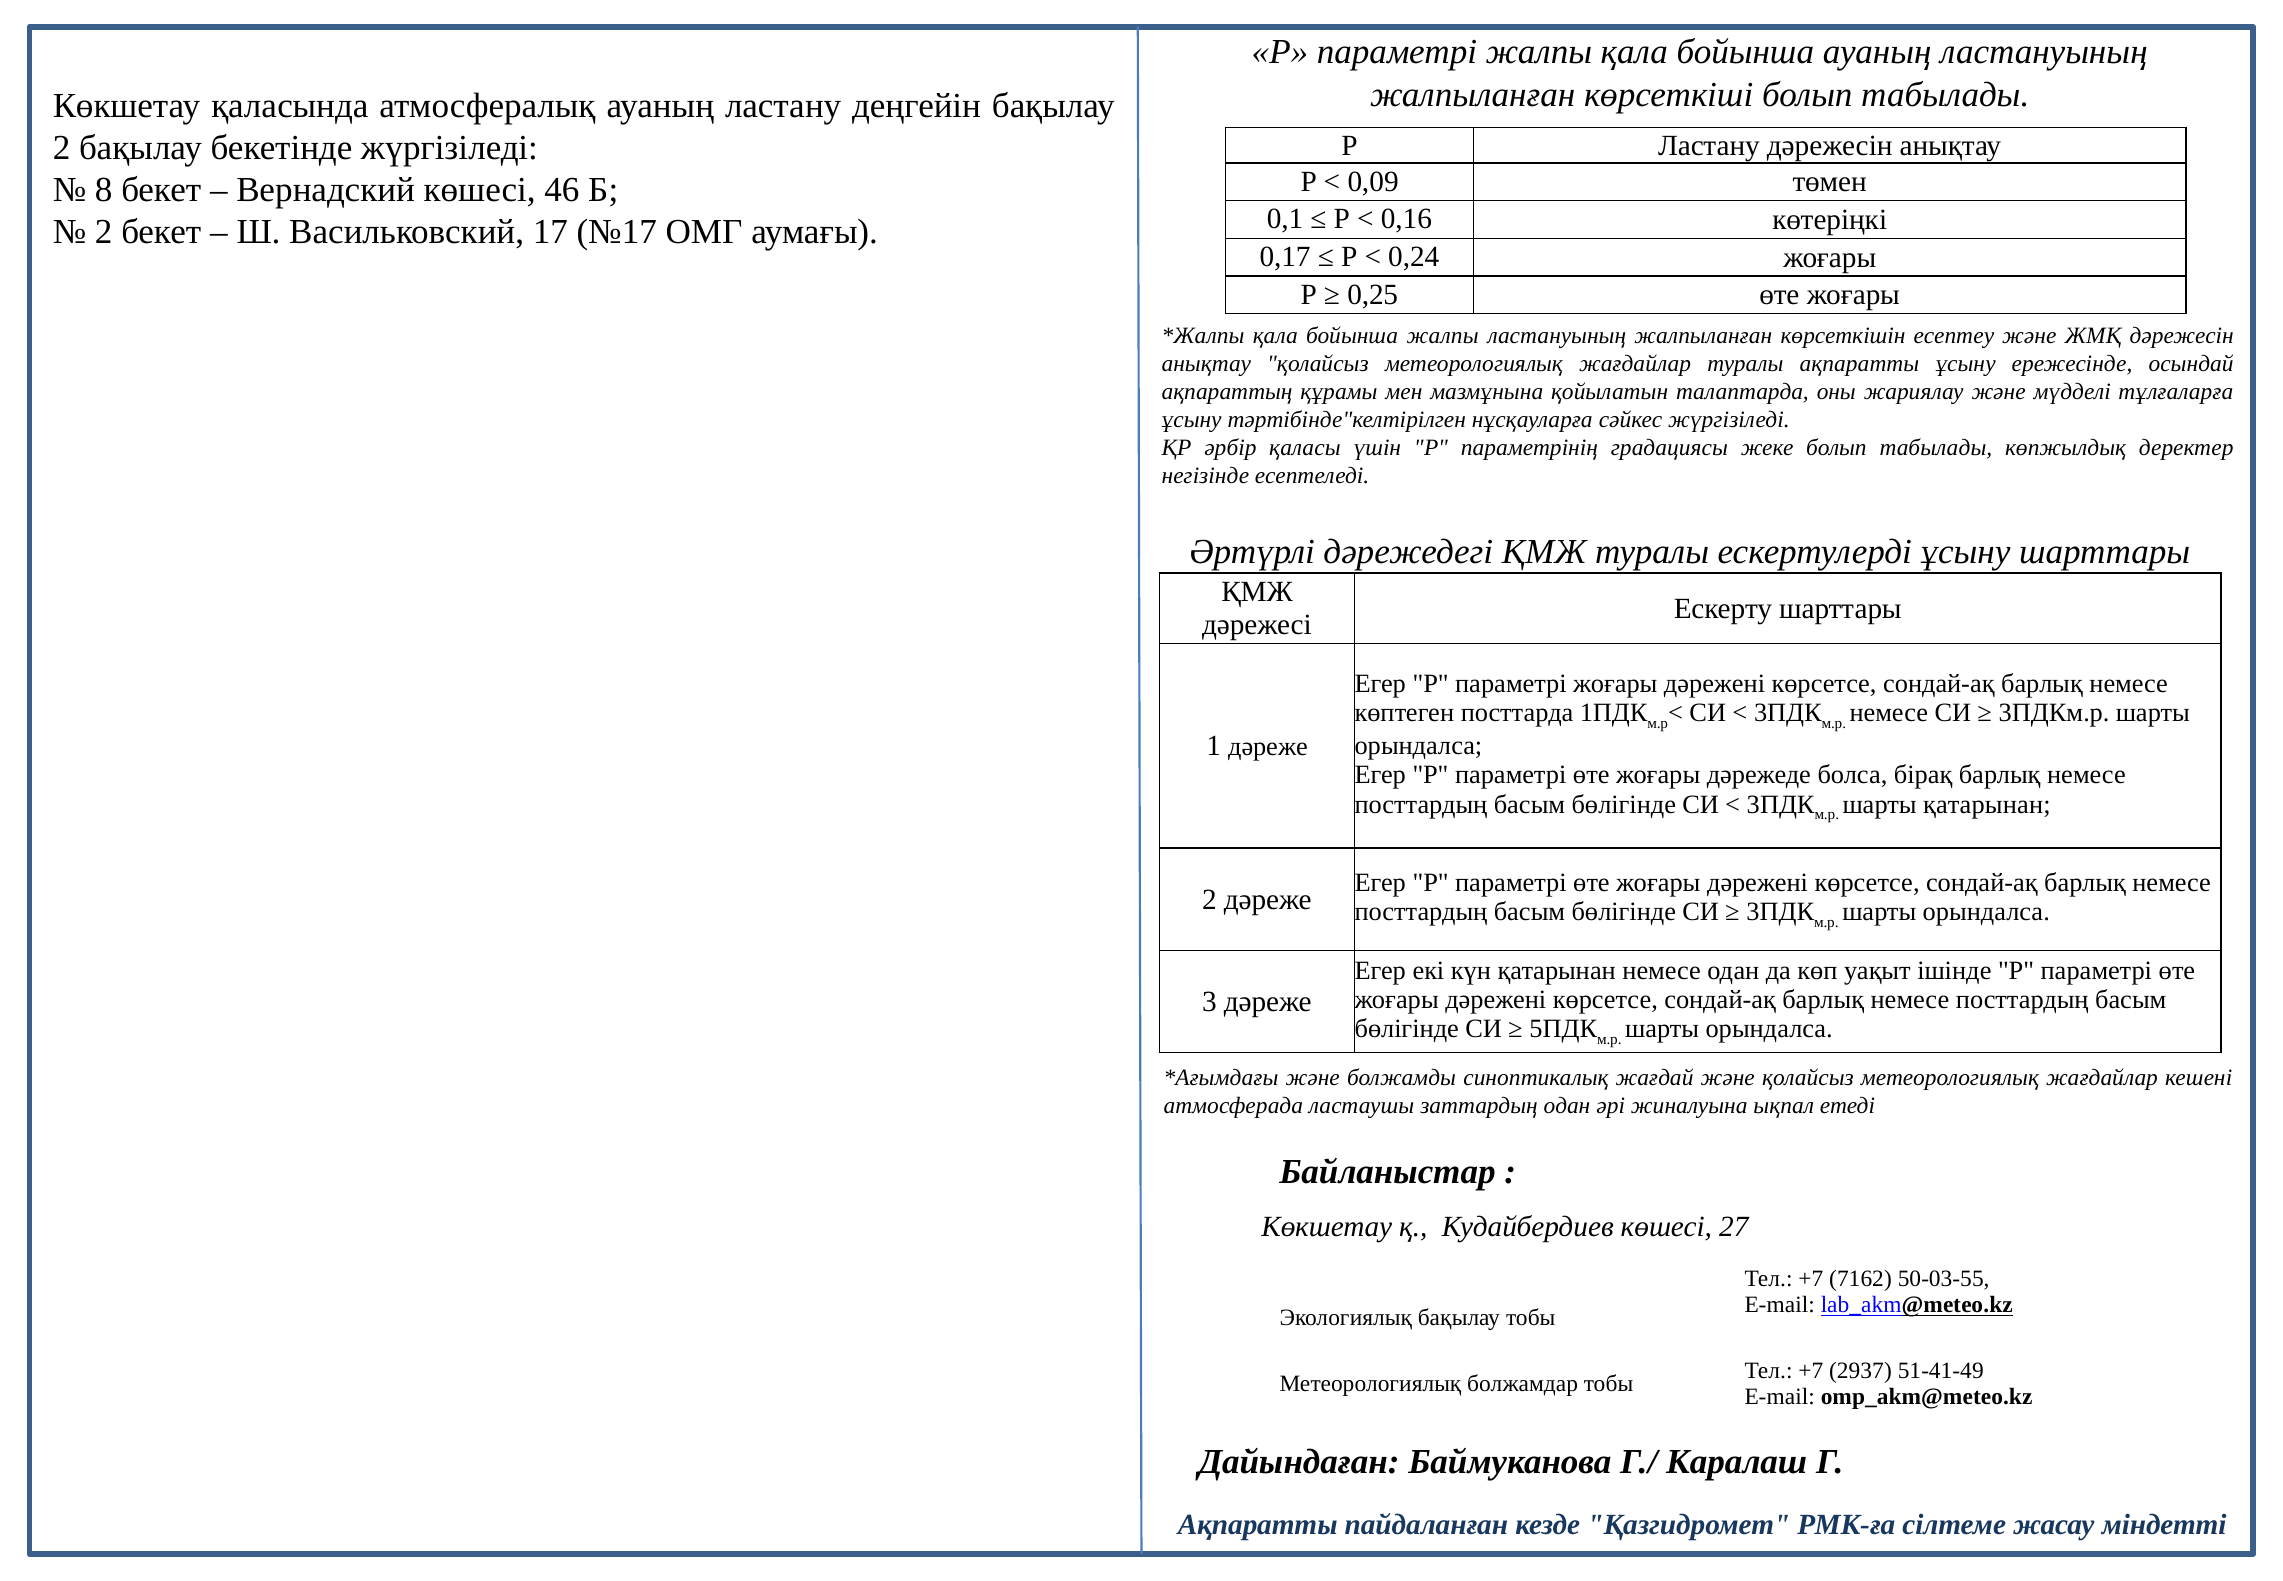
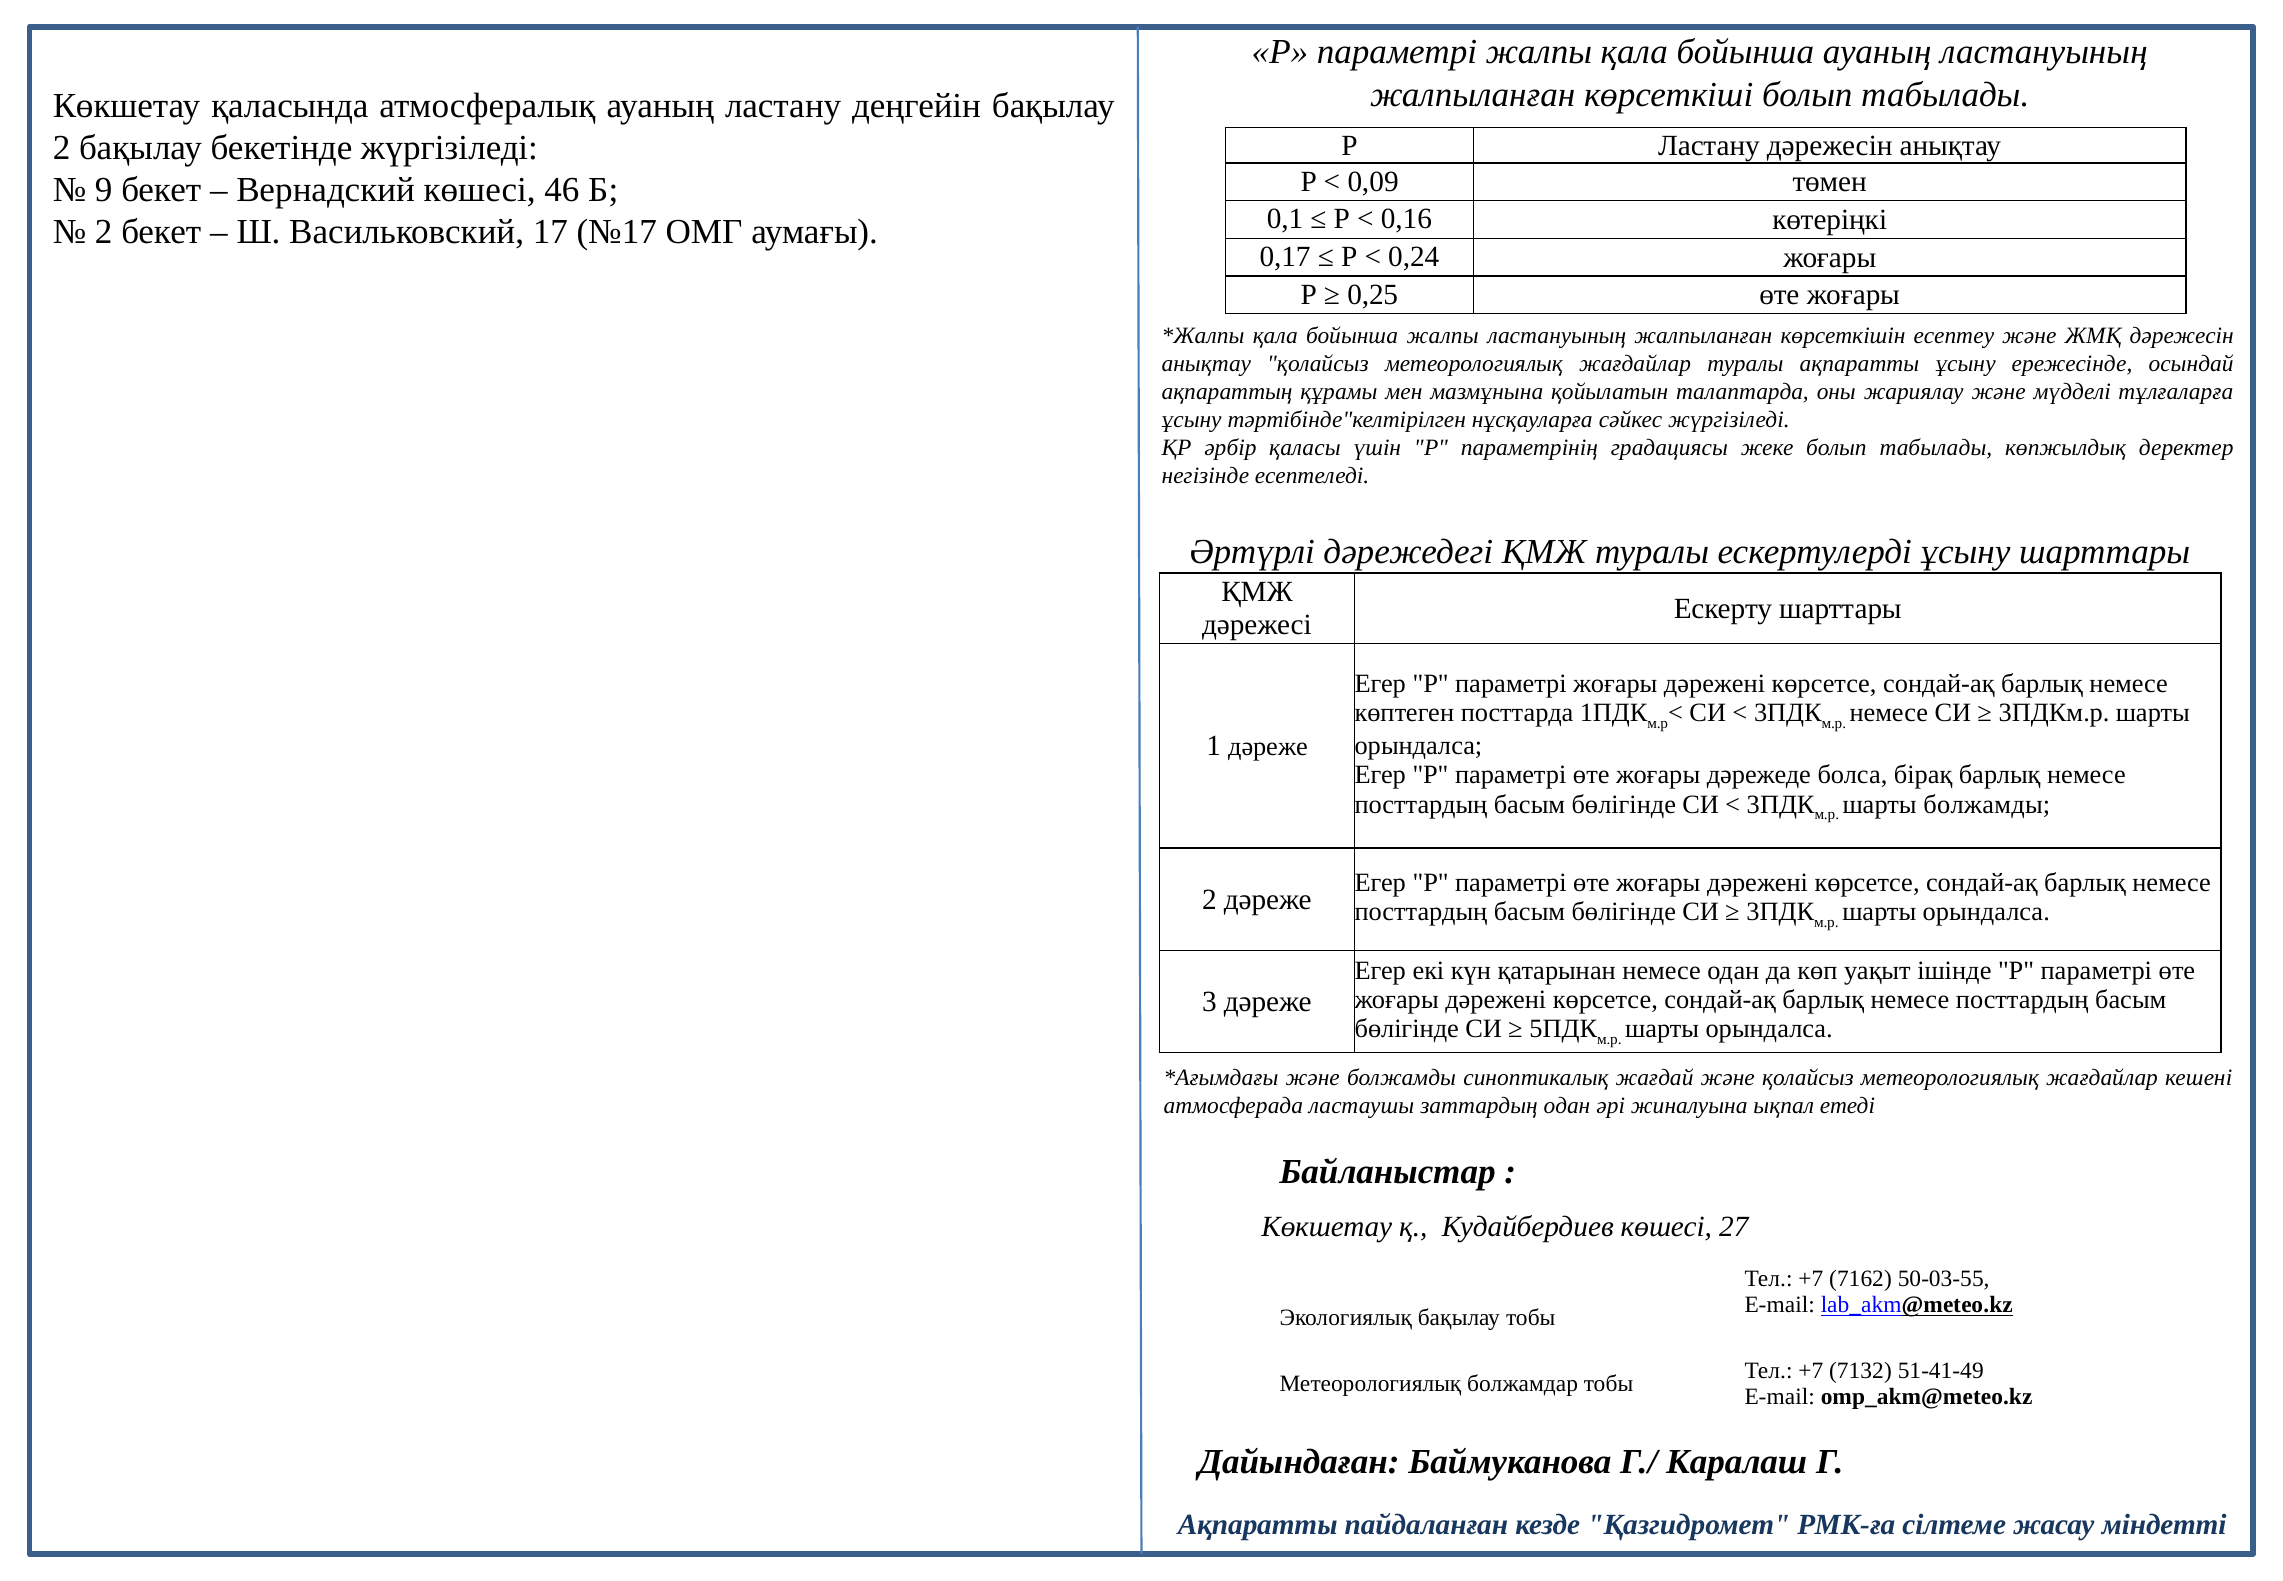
8: 8 -> 9 (104, 190)
шарты қатарынан: қатарынан -> болжамды (1987, 804)
2937: 2937 -> 7132 (1860, 1370)
